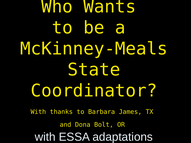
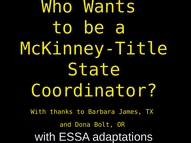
McKinney-Meals: McKinney-Meals -> McKinney-Title (94, 49)
